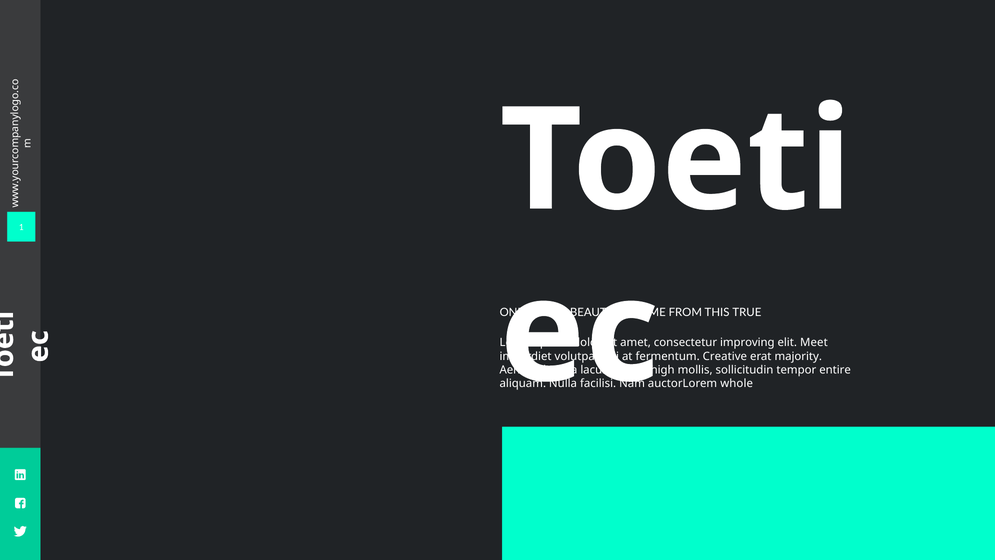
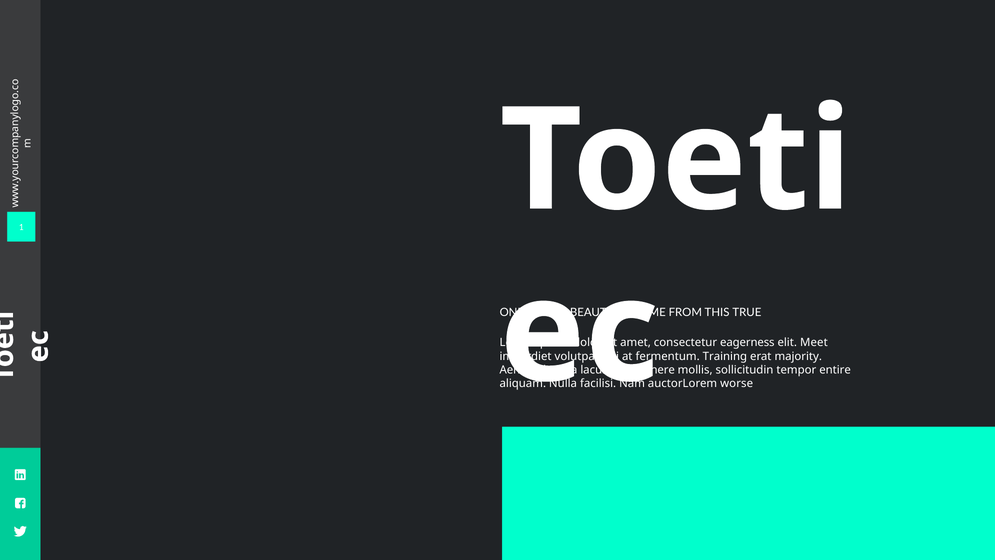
improving: improving -> eagerness (747, 342)
Creative: Creative -> Training (725, 356)
high: high -> here (663, 370)
whole: whole -> worse (737, 383)
